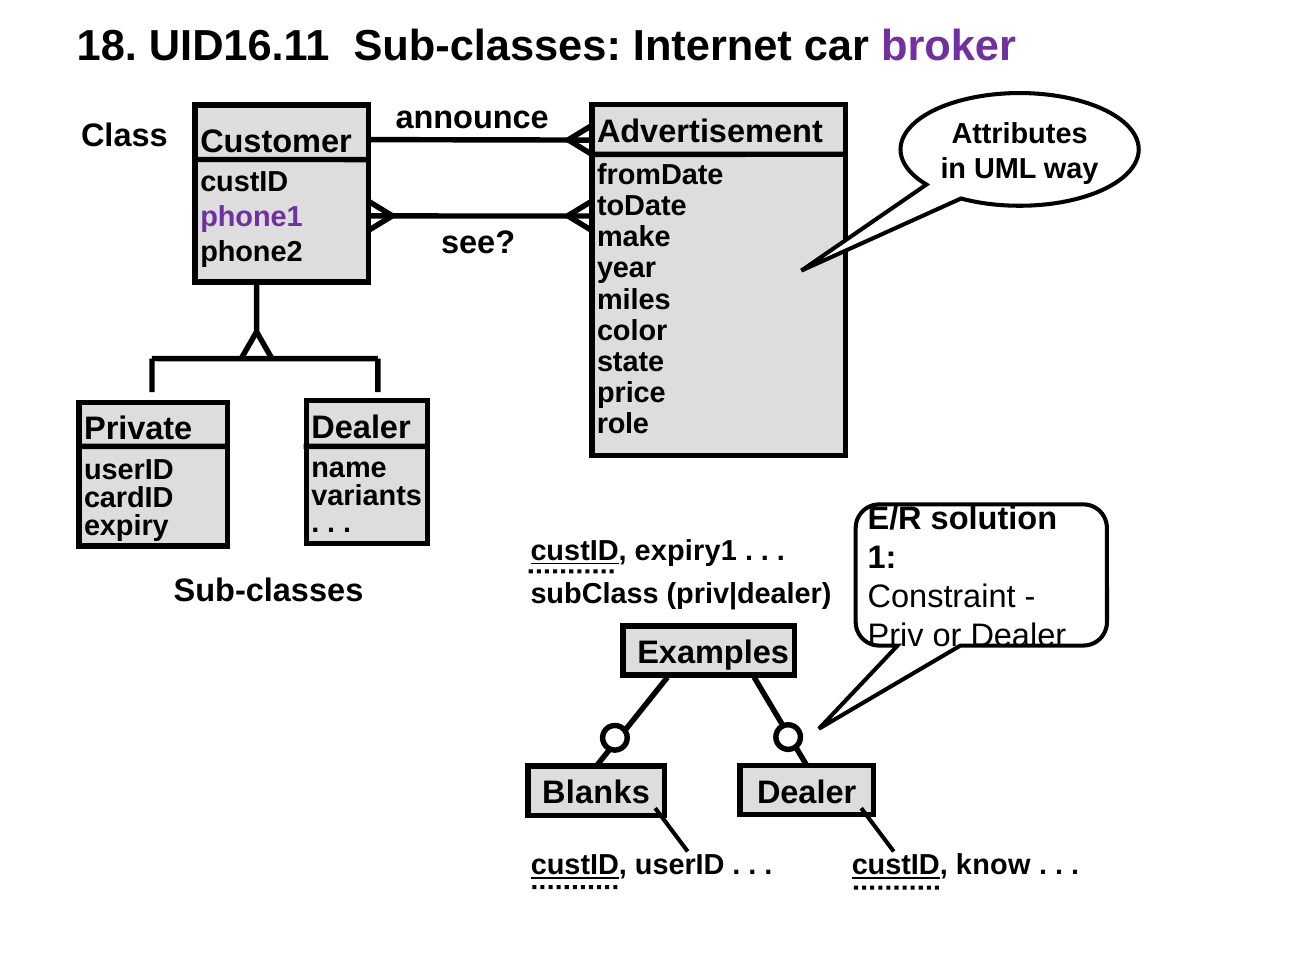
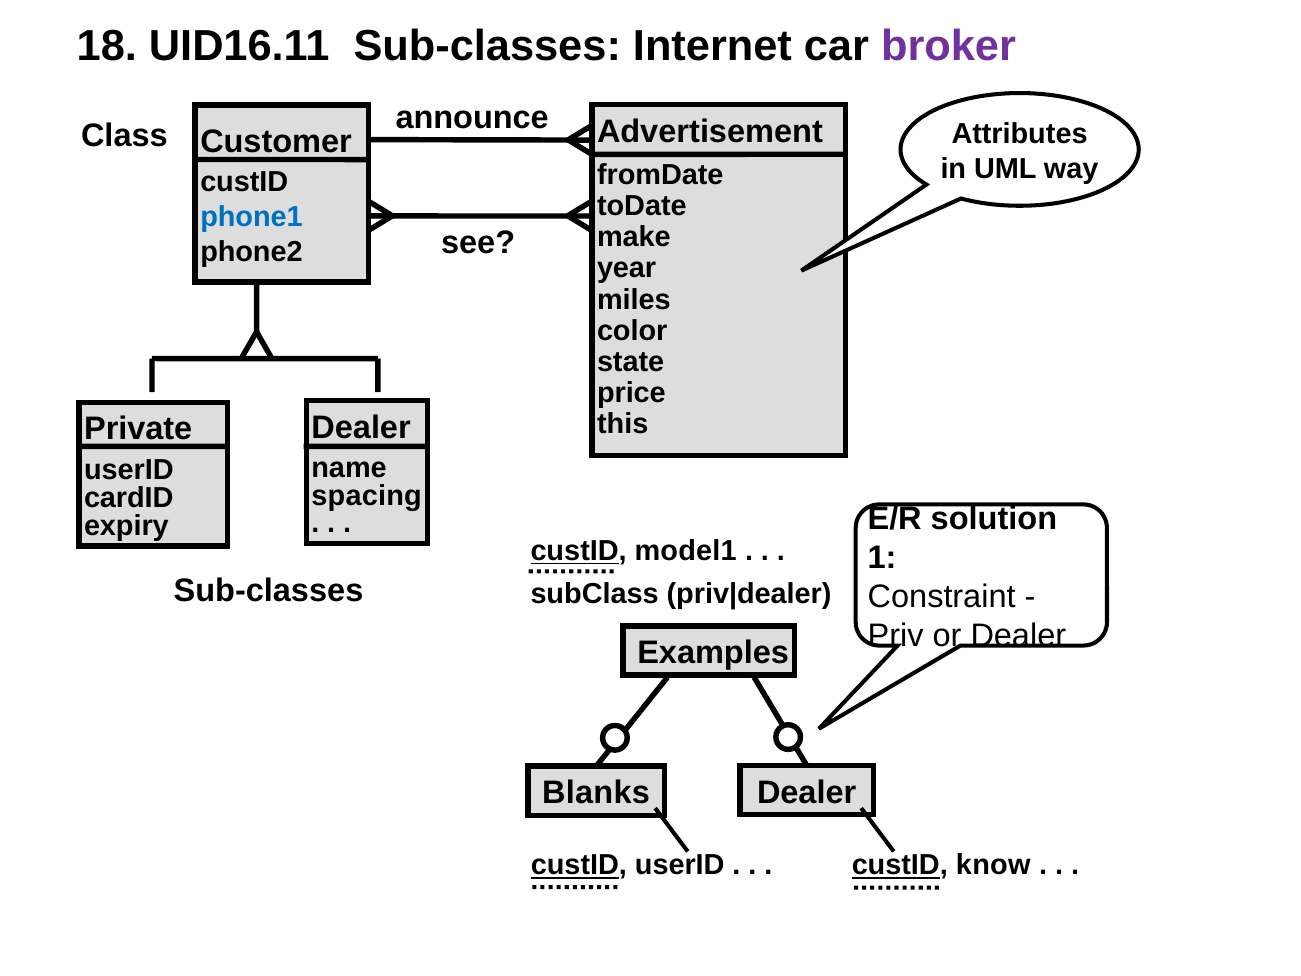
phone1 colour: purple -> blue (251, 217)
role: role -> this (623, 424)
variants: variants -> spacing (367, 495)
expiry1: expiry1 -> model1 (686, 551)
